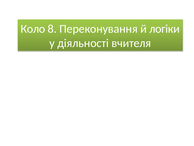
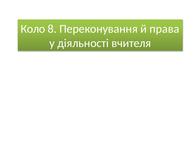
логіки: логіки -> права (164, 29)
